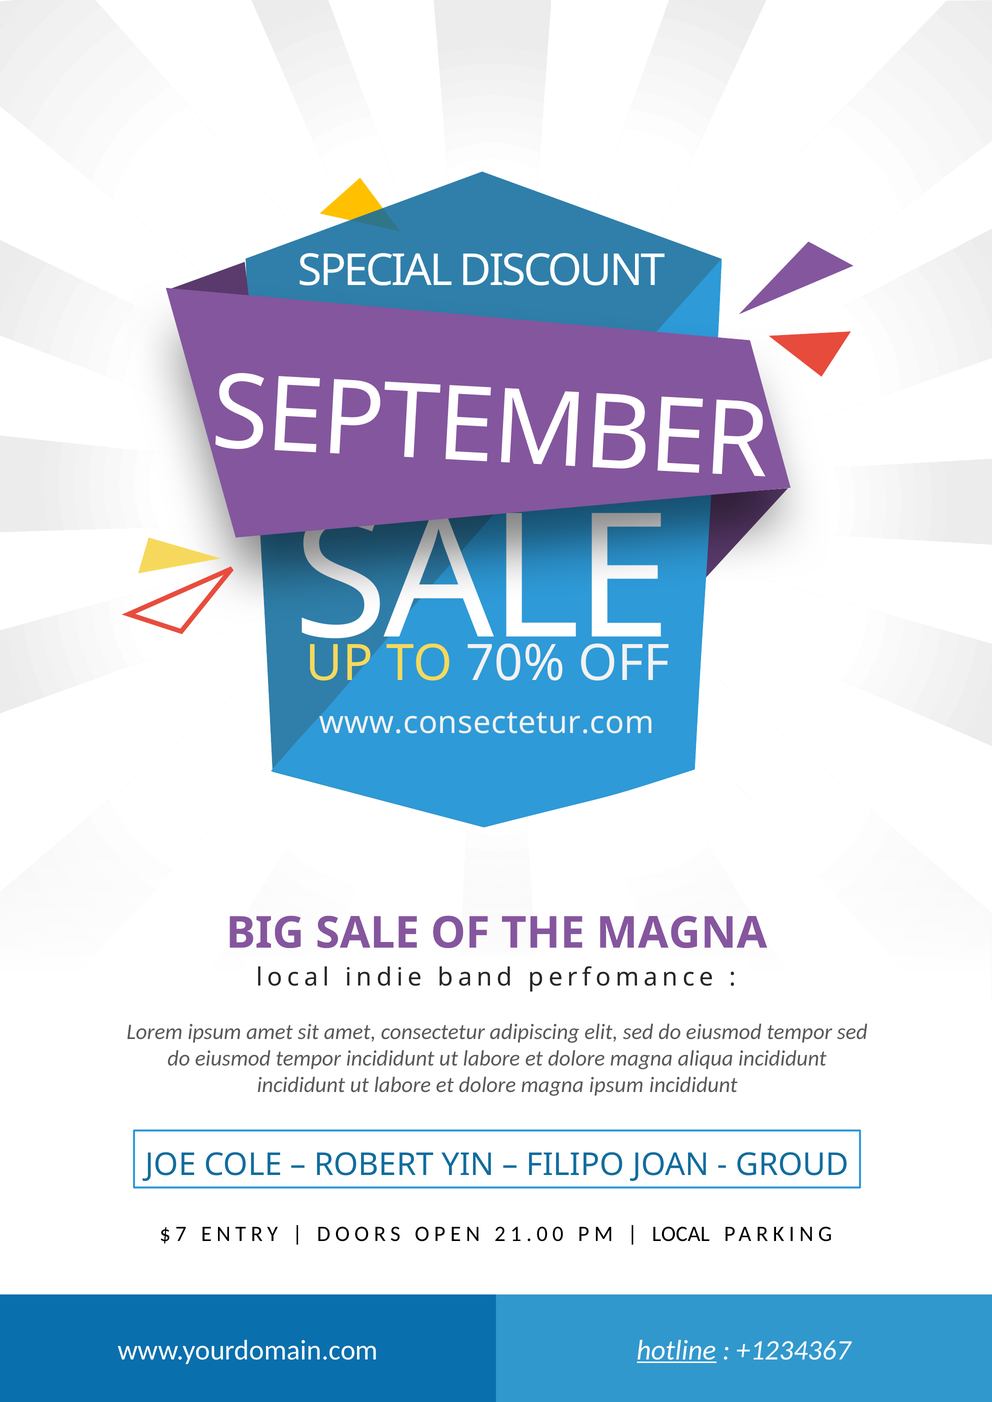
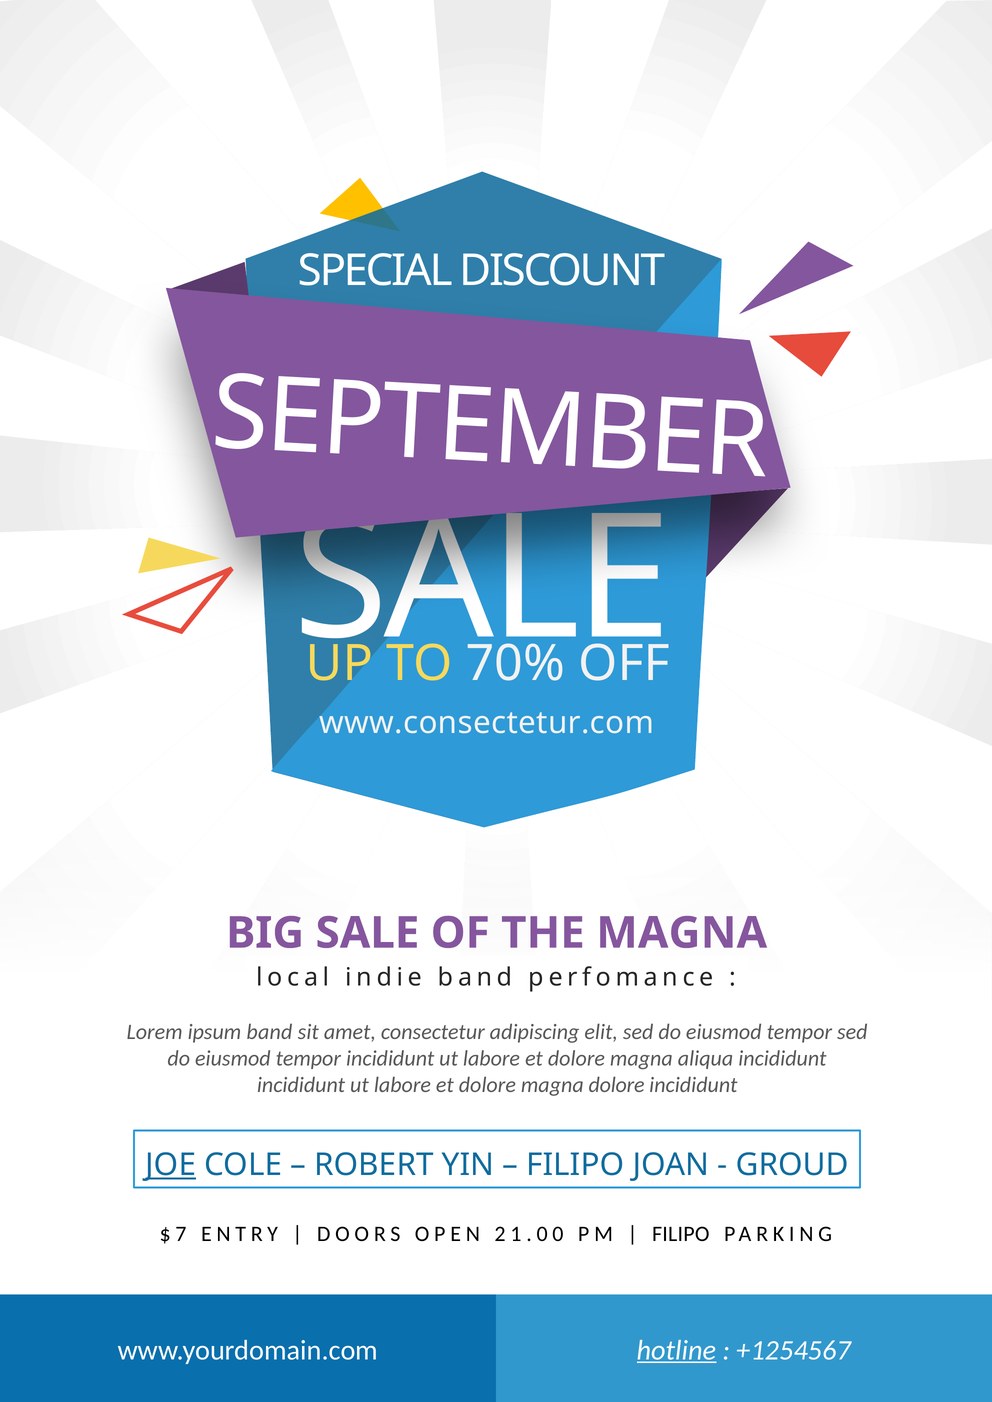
ipsum amet: amet -> band (269, 1032)
magna ipsum: ipsum -> dolore (617, 1085)
JOE underline: none -> present (171, 1165)
LOCAL: LOCAL -> FILIPO (681, 1234)
+1234367: +1234367 -> +1254567 (794, 1350)
